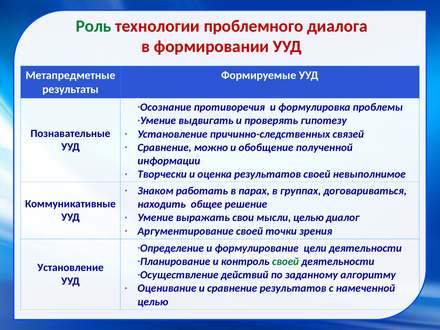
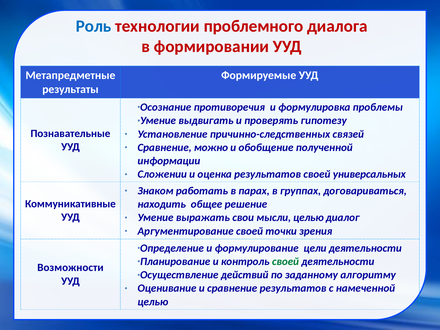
Роль colour: green -> blue (94, 26)
Творчески: Творчески -> Сложении (162, 174)
невыполнимое: невыполнимое -> универсальных (369, 174)
Установление: Установление -> Возможности (70, 268)
